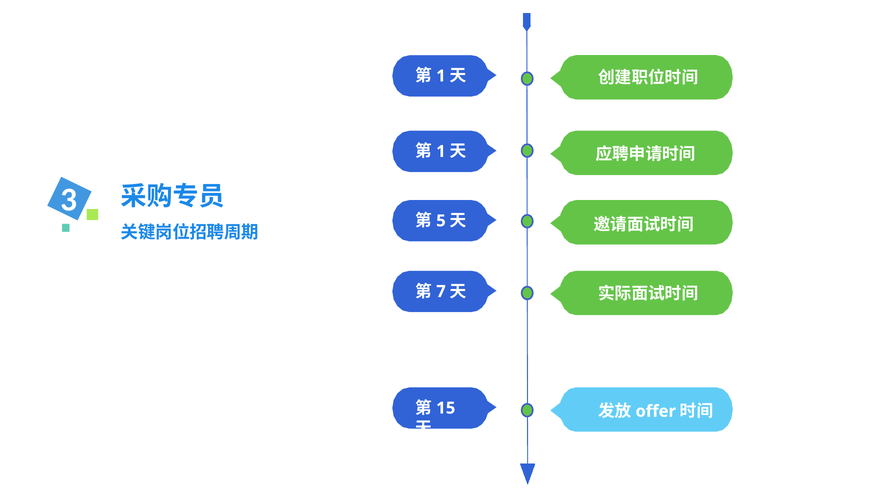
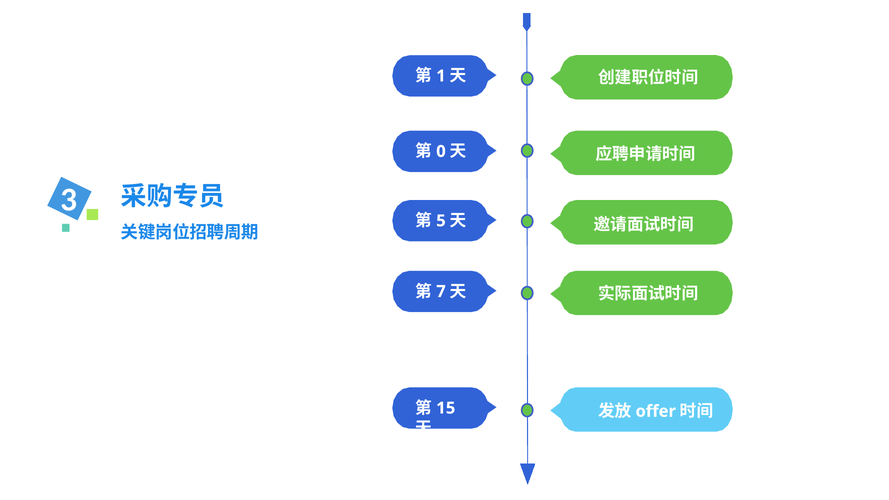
1: 1 -> 0 (441, 151)
